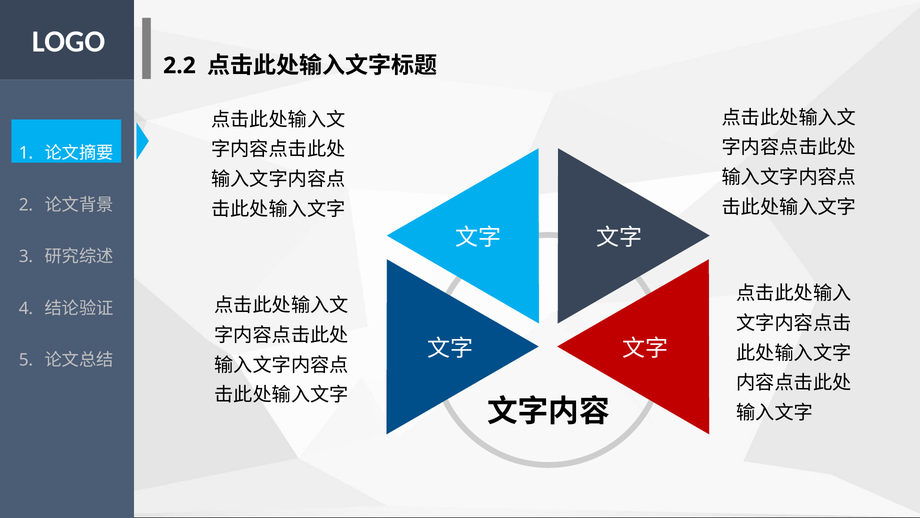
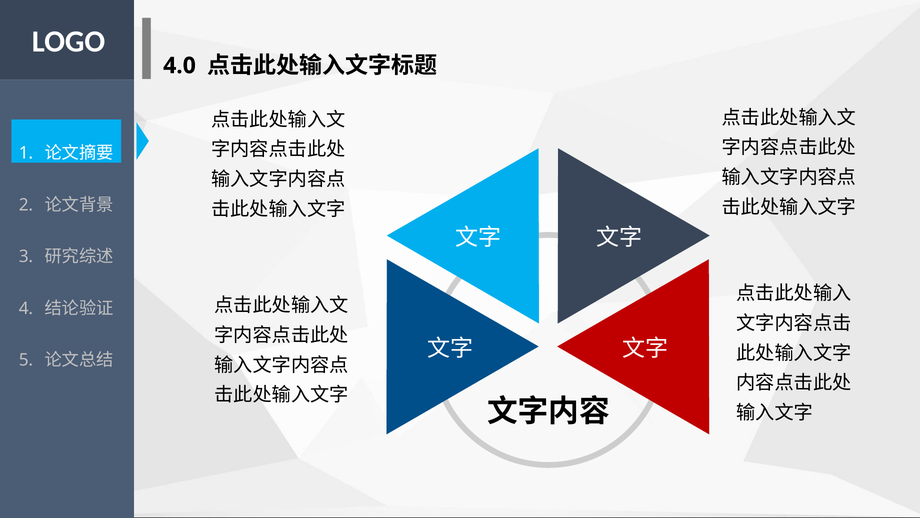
2.2: 2.2 -> 4.0 (179, 66)
